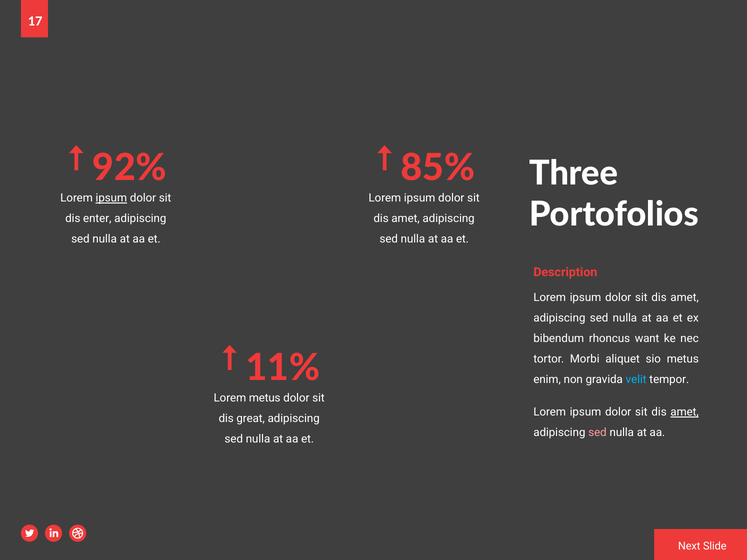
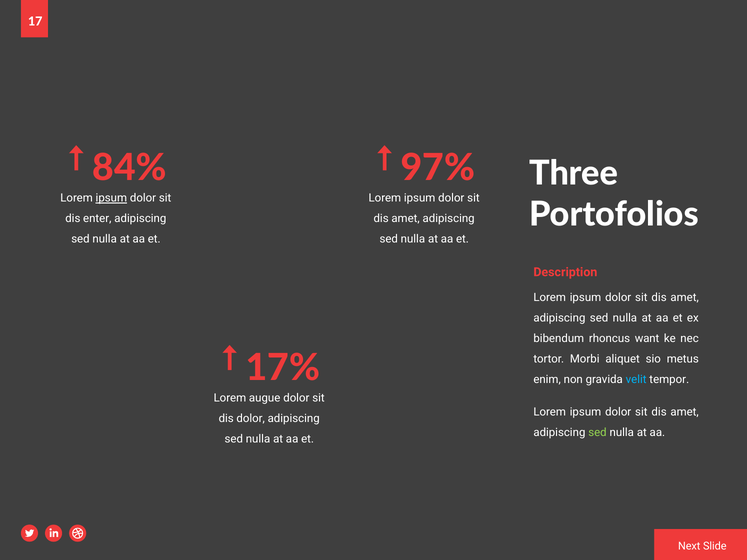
92%: 92% -> 84% (130, 168)
85%: 85% -> 97% (438, 168)
11%: 11% -> 17% (283, 368)
Lorem metus: metus -> augue (265, 398)
amet underline: present -> none (685, 412)
dis great: great -> dolor (251, 419)
sed colour: pink -> light green (597, 433)
